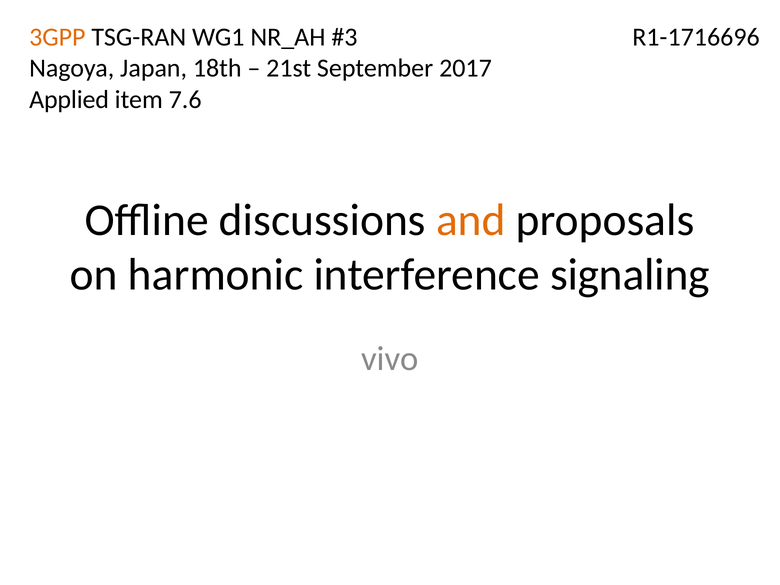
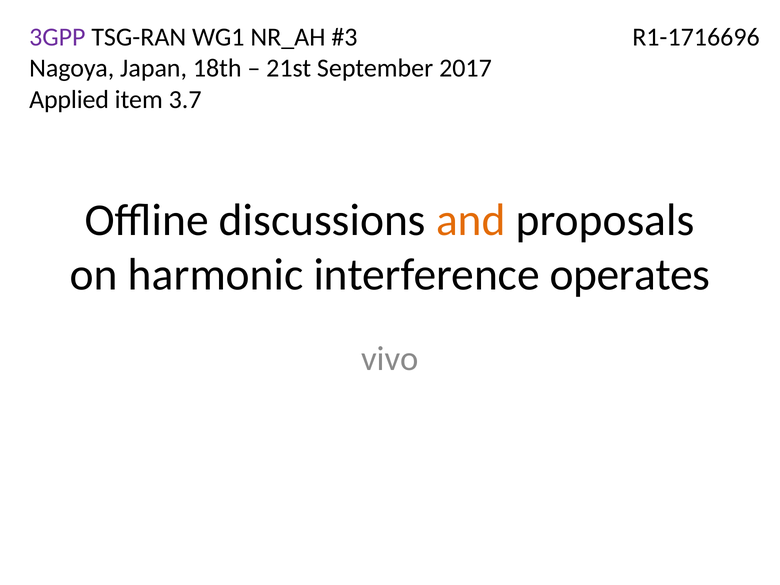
3GPP colour: orange -> purple (57, 37)
7.6: 7.6 -> 3.7 (185, 100)
signaling: signaling -> operates (630, 275)
